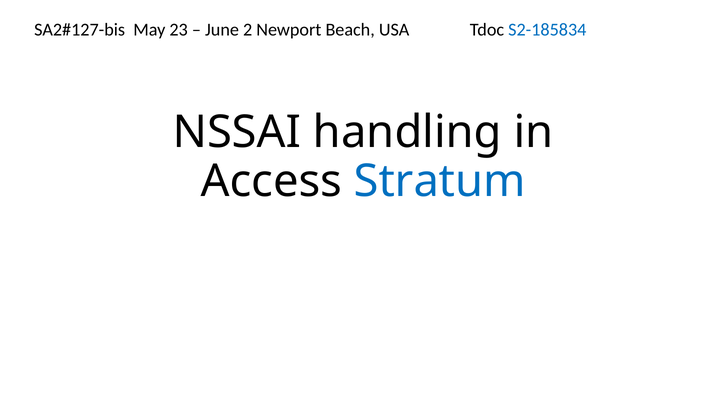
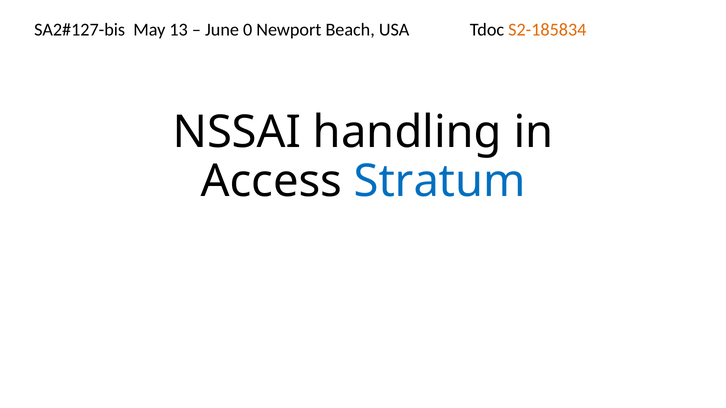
23: 23 -> 13 (179, 30)
2: 2 -> 0 (248, 30)
S2-185834 colour: blue -> orange (547, 30)
